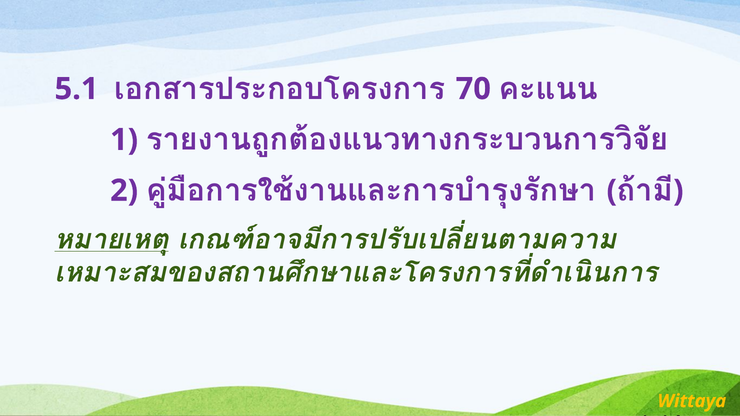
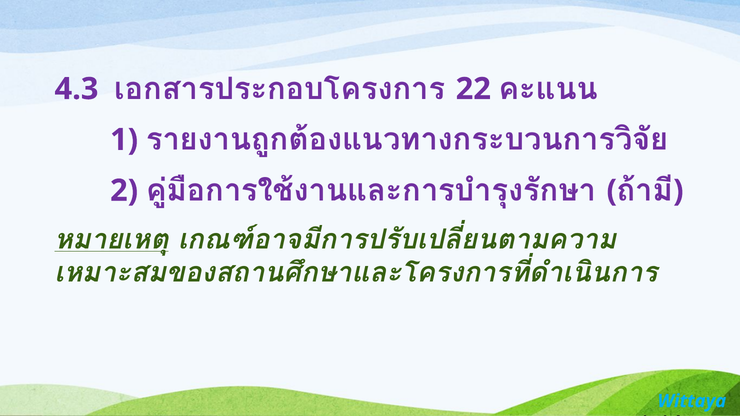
5.1: 5.1 -> 4.3 (77, 89)
70: 70 -> 22 (473, 89)
Wittaya colour: yellow -> light blue (692, 401)
